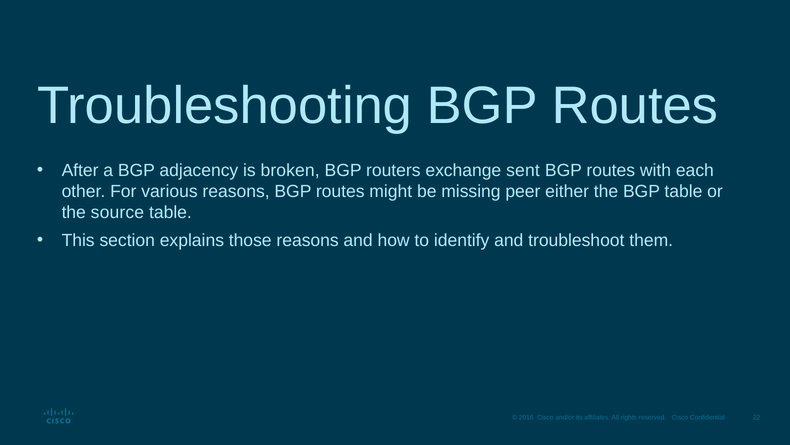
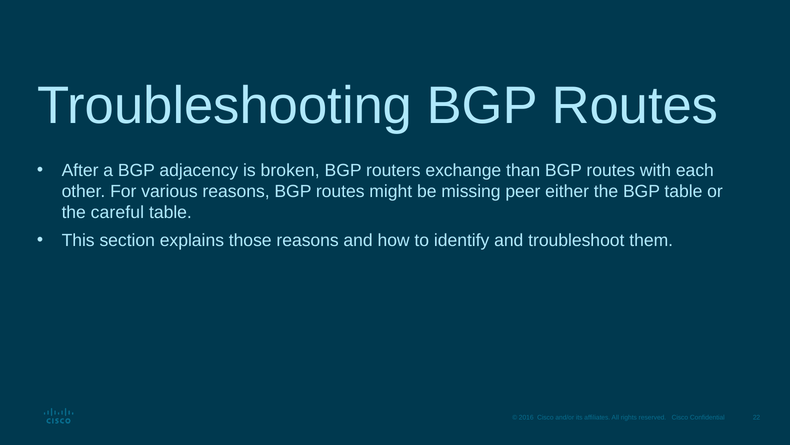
sent: sent -> than (523, 170)
source: source -> careful (117, 212)
